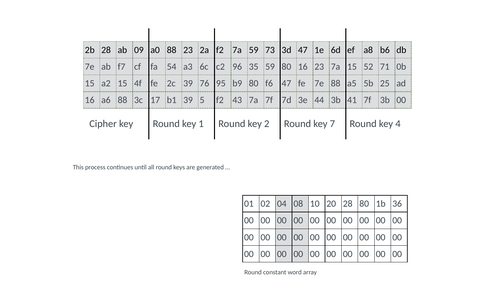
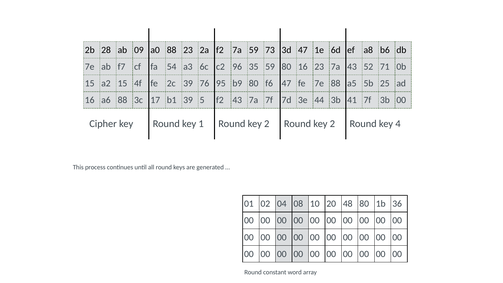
7a 15: 15 -> 43 (352, 67)
2 Round key 7: 7 -> 2 (332, 124)
20 28: 28 -> 48 (348, 204)
